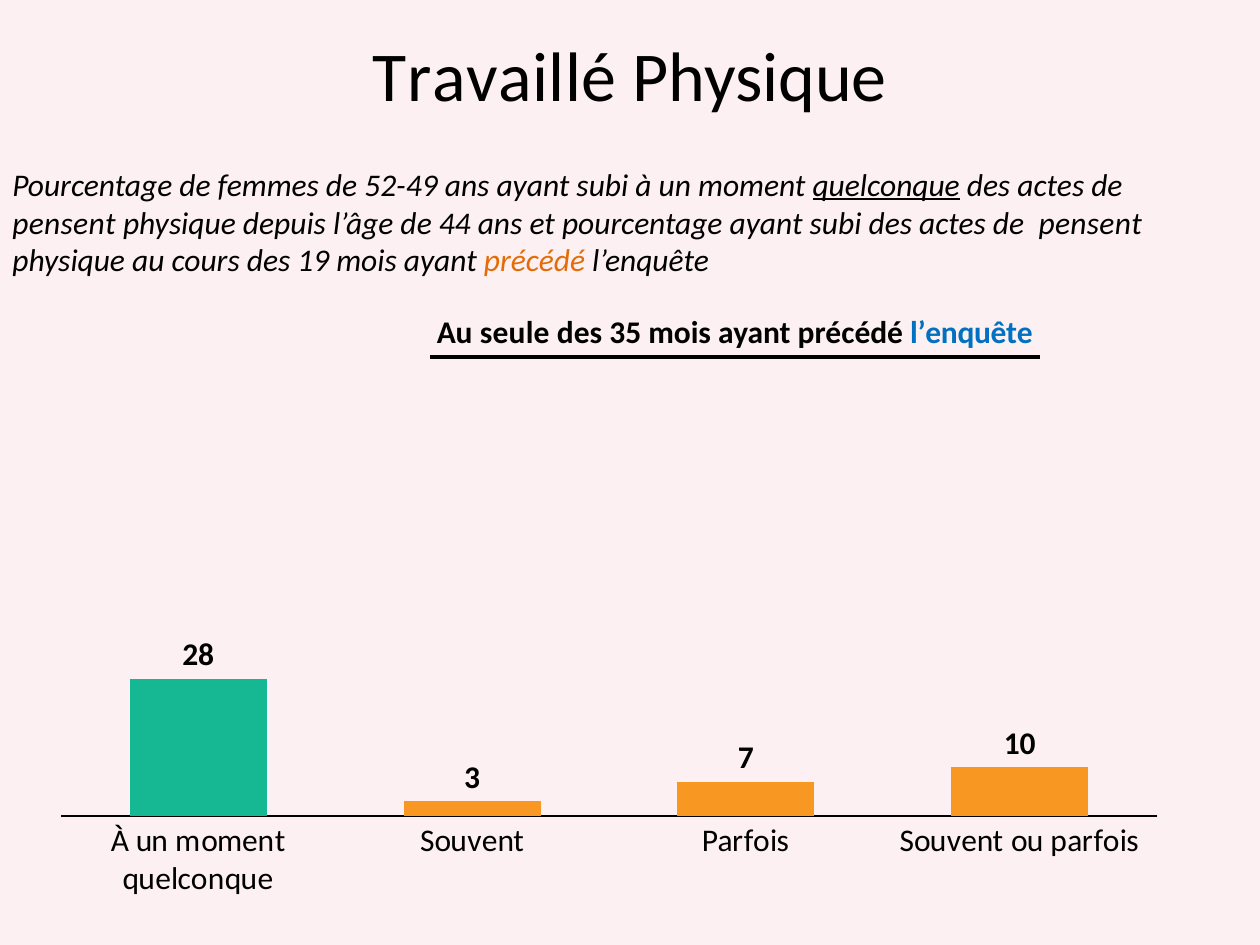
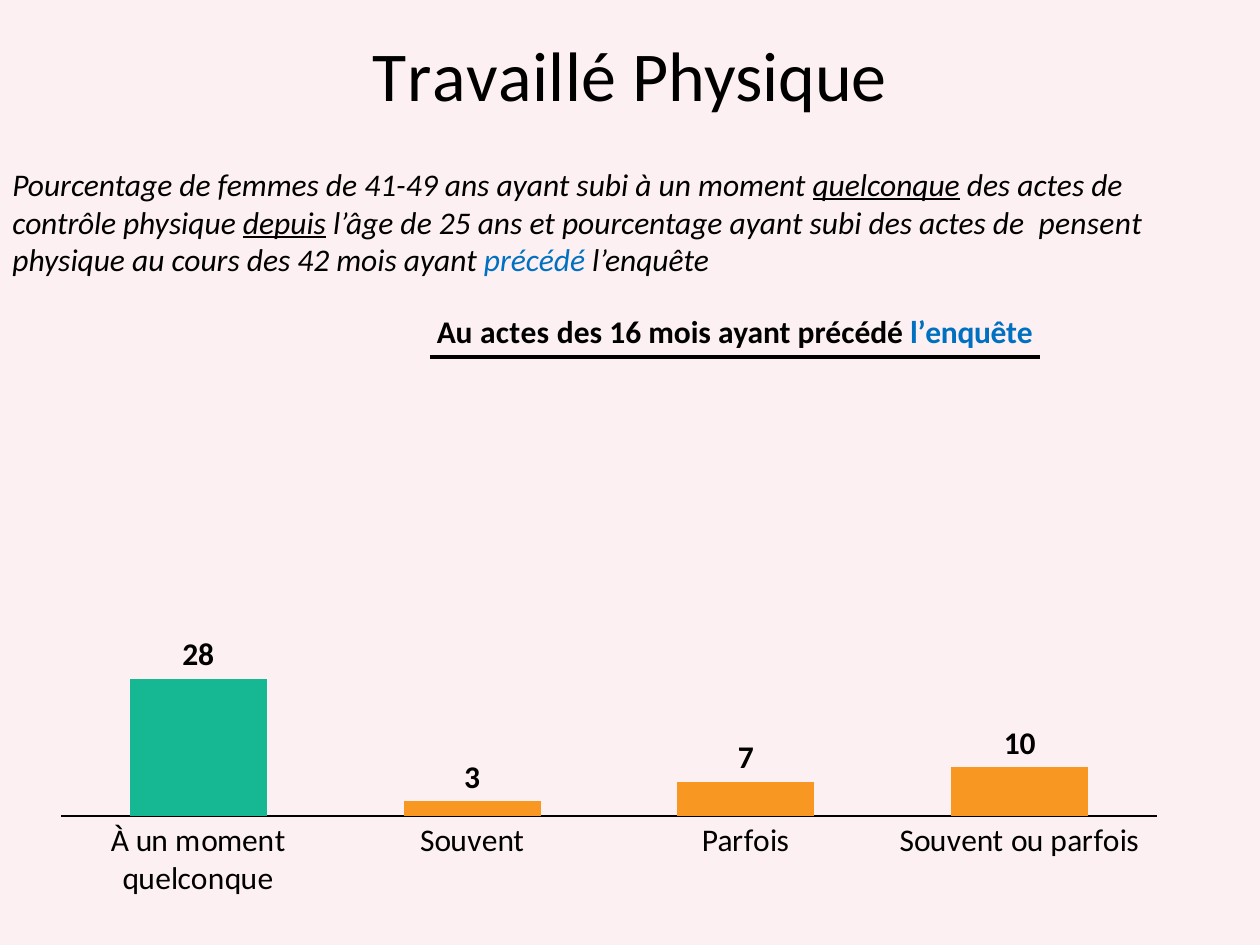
52-49: 52-49 -> 41-49 (401, 186)
pensent: pensent -> contrôle (64, 224)
depuis underline: none -> present (284, 224)
44: 44 -> 25 (455, 224)
19: 19 -> 42 (313, 261)
précédé colour: orange -> blue (535, 261)
Au seule: seule -> actes (515, 333)
35: 35 -> 16 (625, 333)
